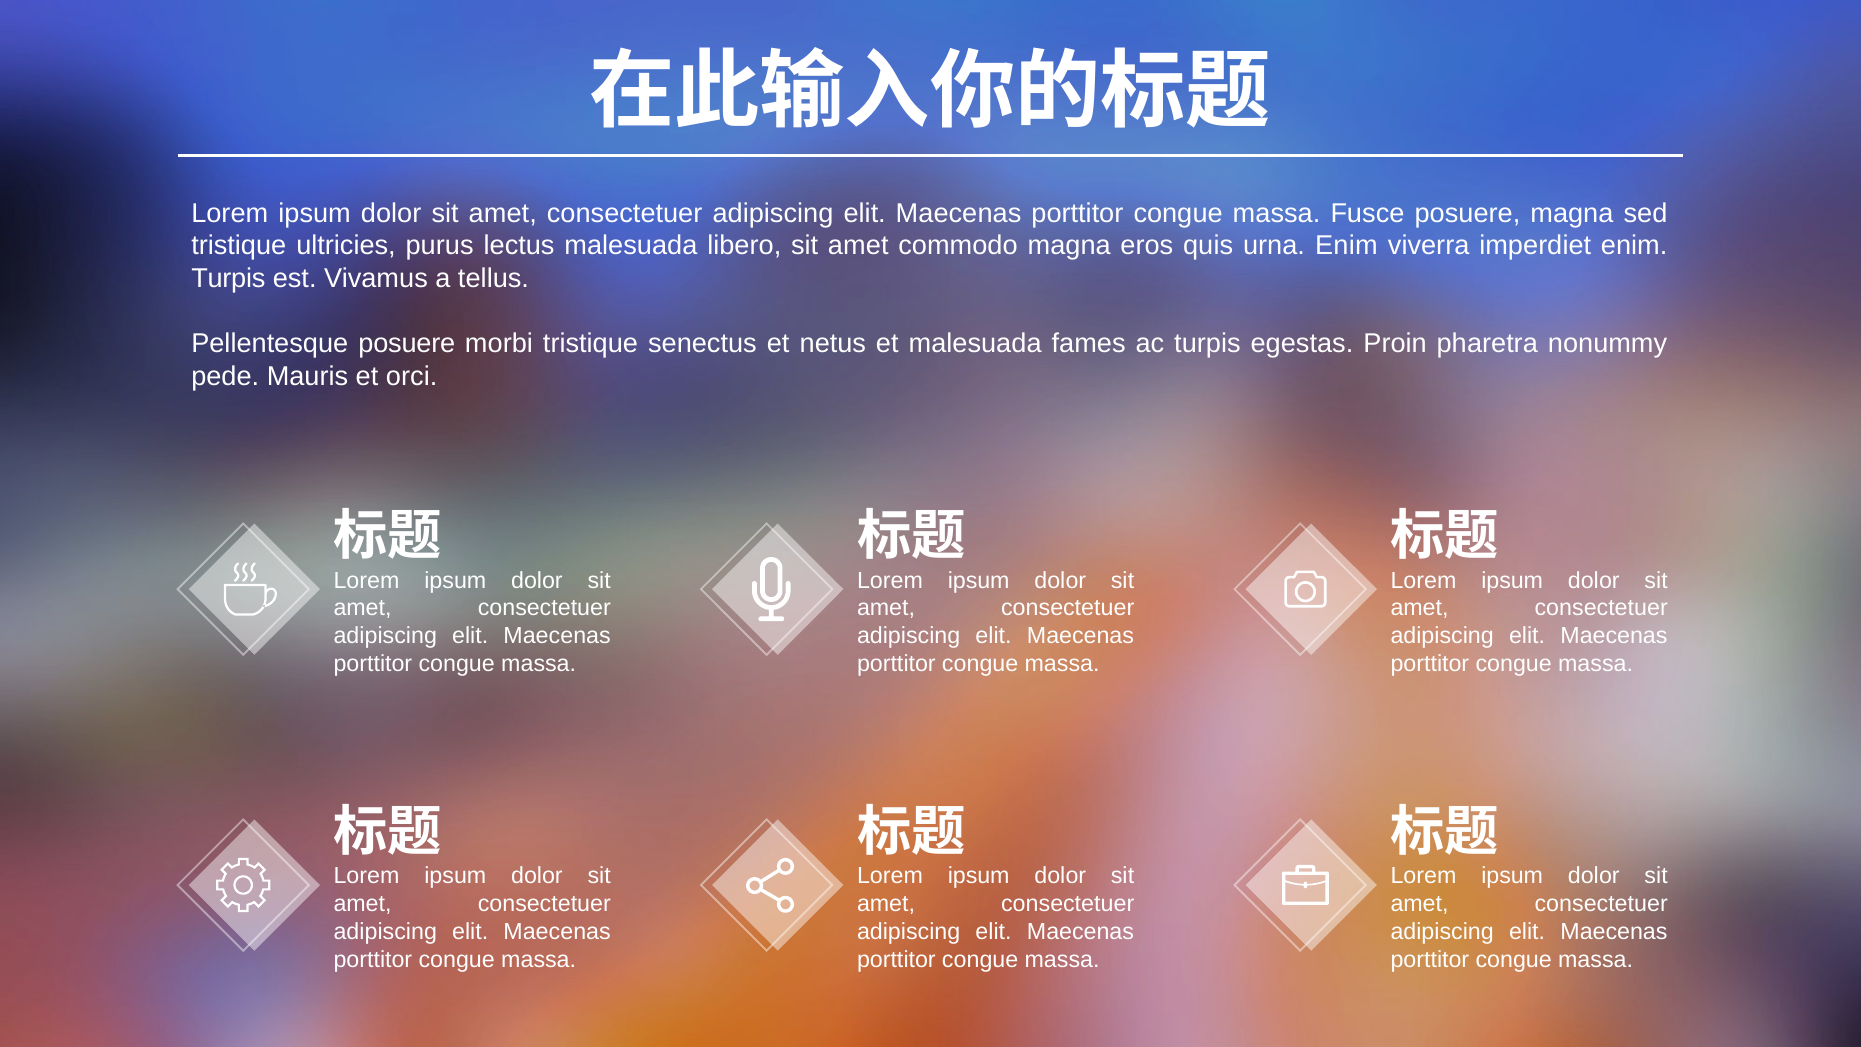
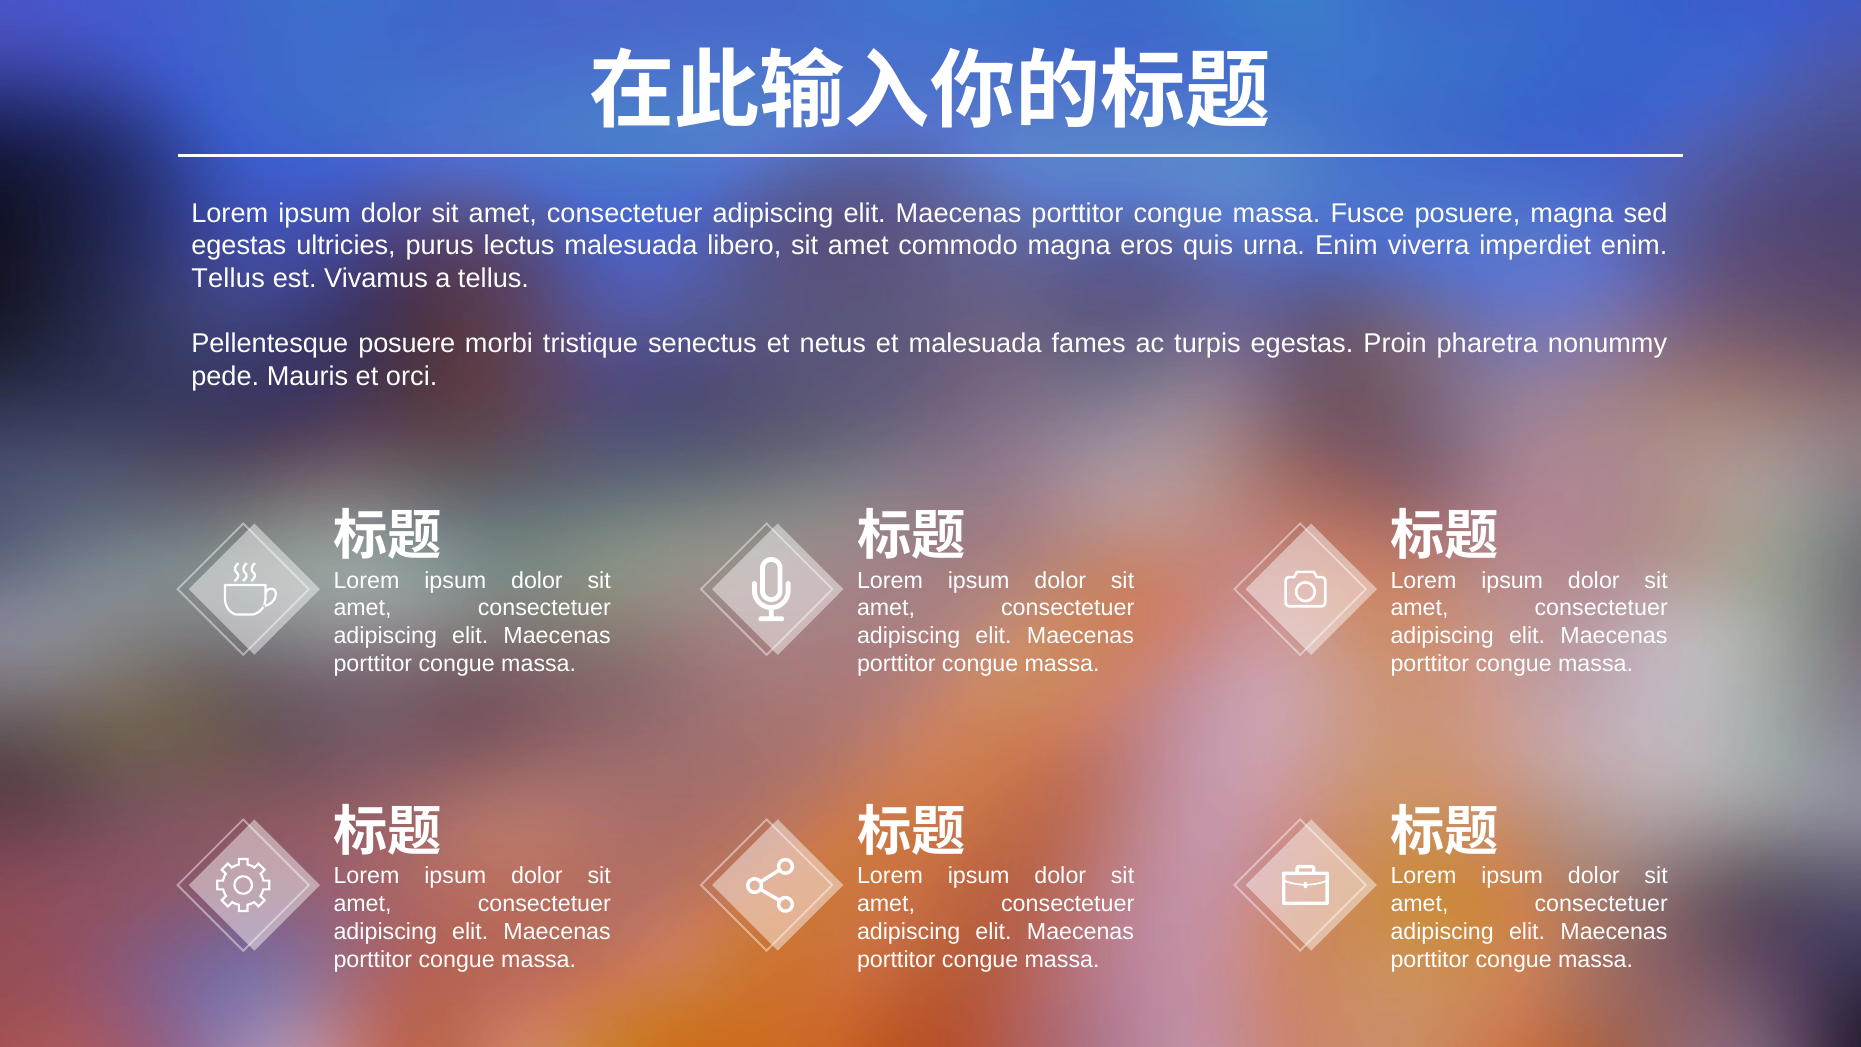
tristique: tristique -> egestas (239, 246)
Turpis: Turpis -> Tellus (228, 278)
